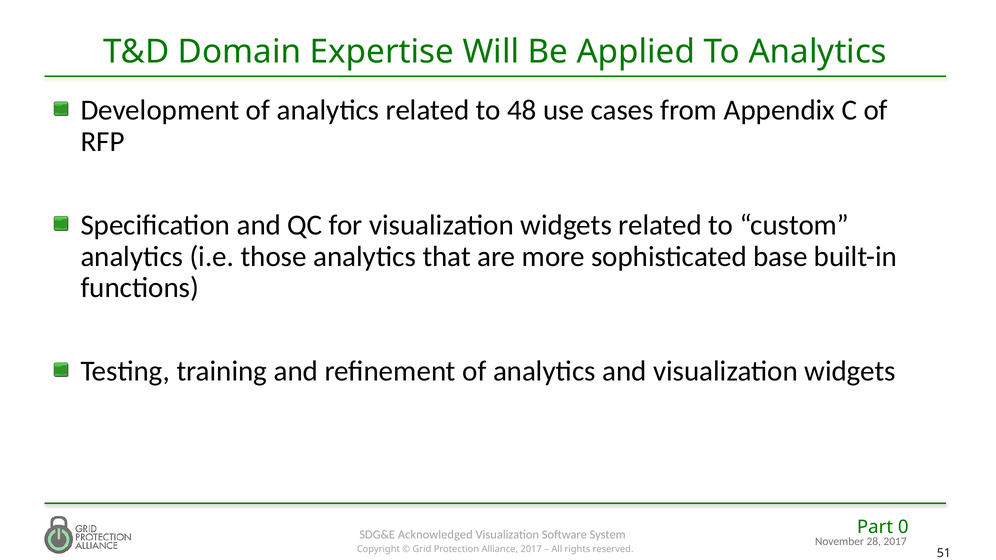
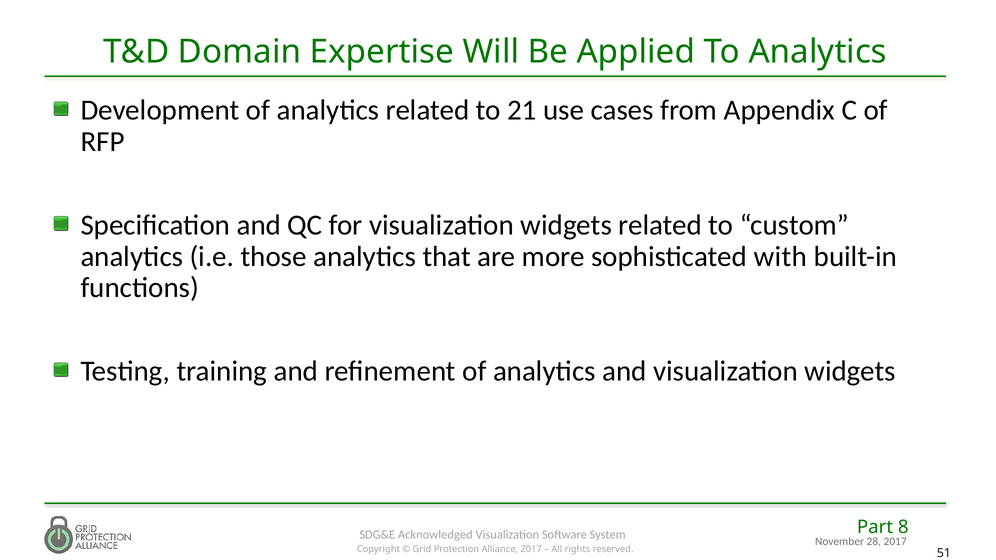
48: 48 -> 21 (522, 110)
base: base -> with (780, 257)
0: 0 -> 8 (903, 527)
